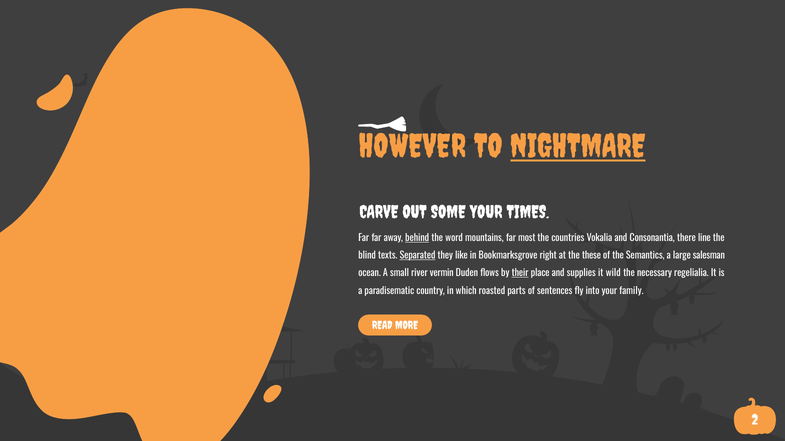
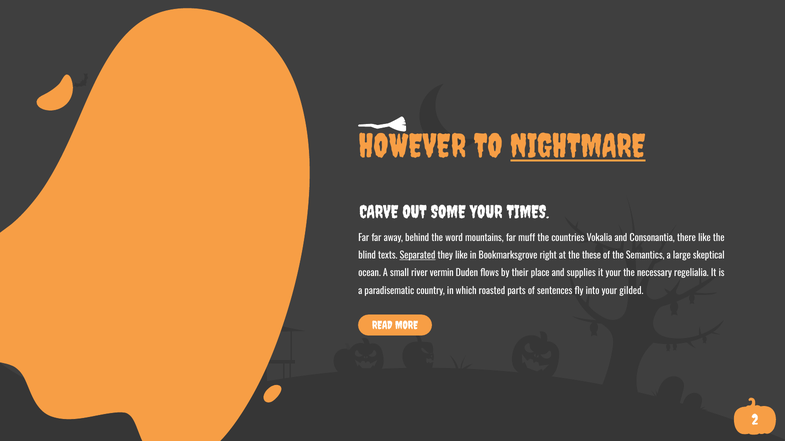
behind underline: present -> none (417, 238)
most: most -> muff (527, 238)
there line: line -> like (704, 238)
salesman: salesman -> skeptical (709, 256)
their underline: present -> none (520, 273)
it wild: wild -> your (613, 273)
family: family -> gilded (631, 291)
